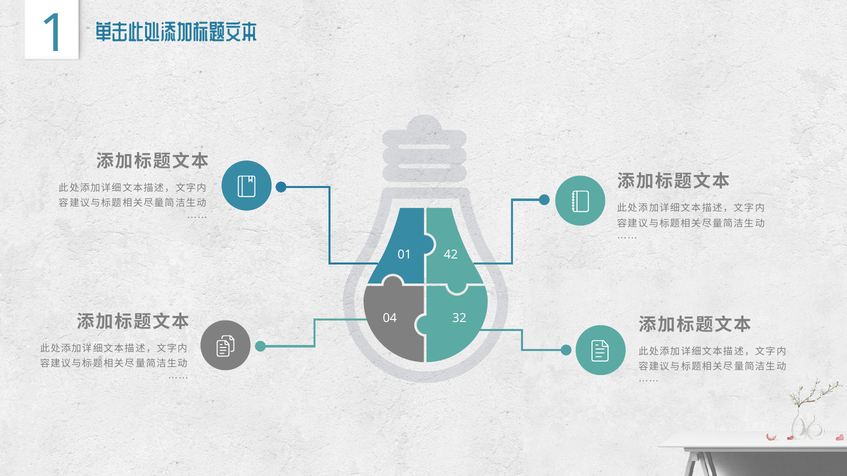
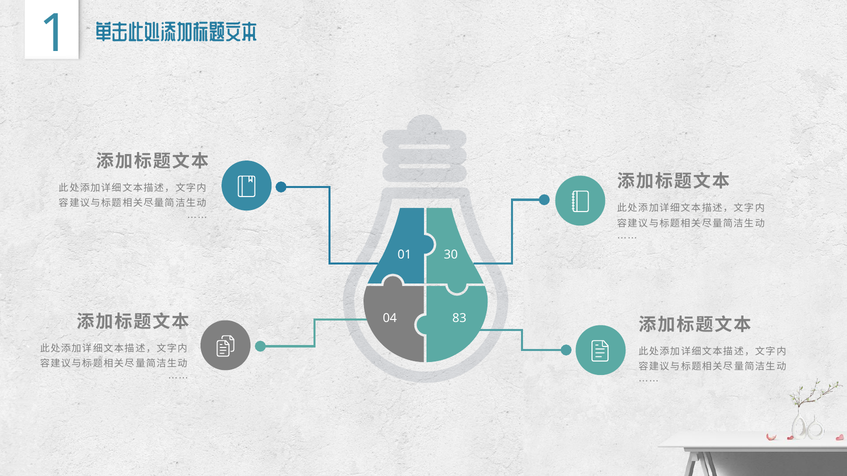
42: 42 -> 30 (451, 255)
32: 32 -> 83 (459, 318)
